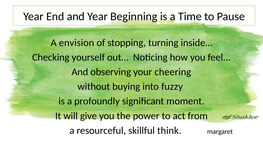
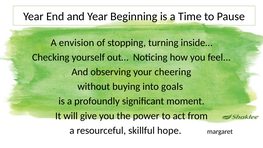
fuzzy: fuzzy -> goals (172, 87)
think: think -> hope (169, 130)
